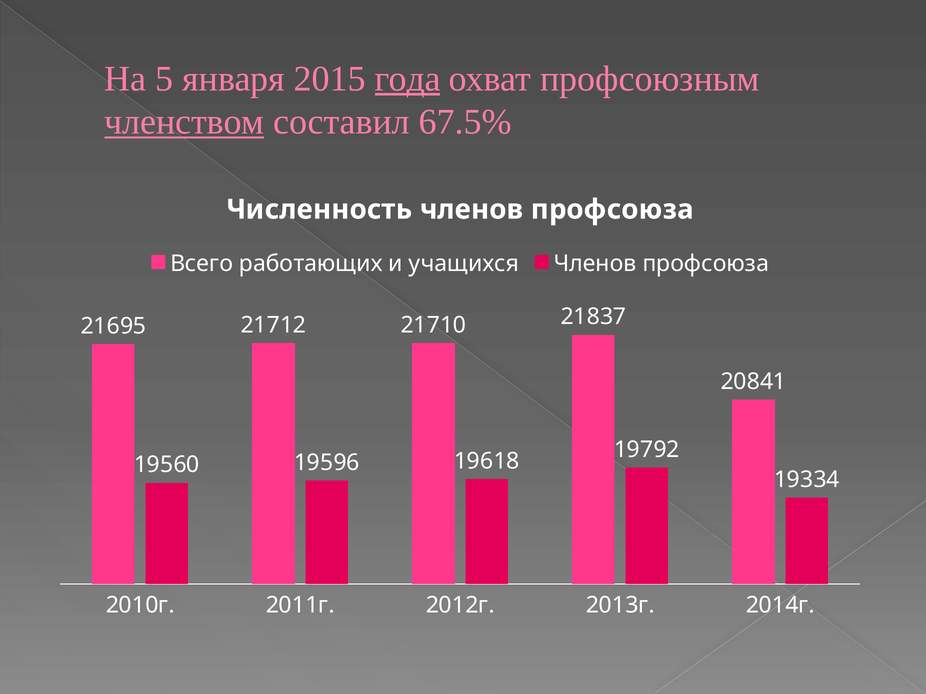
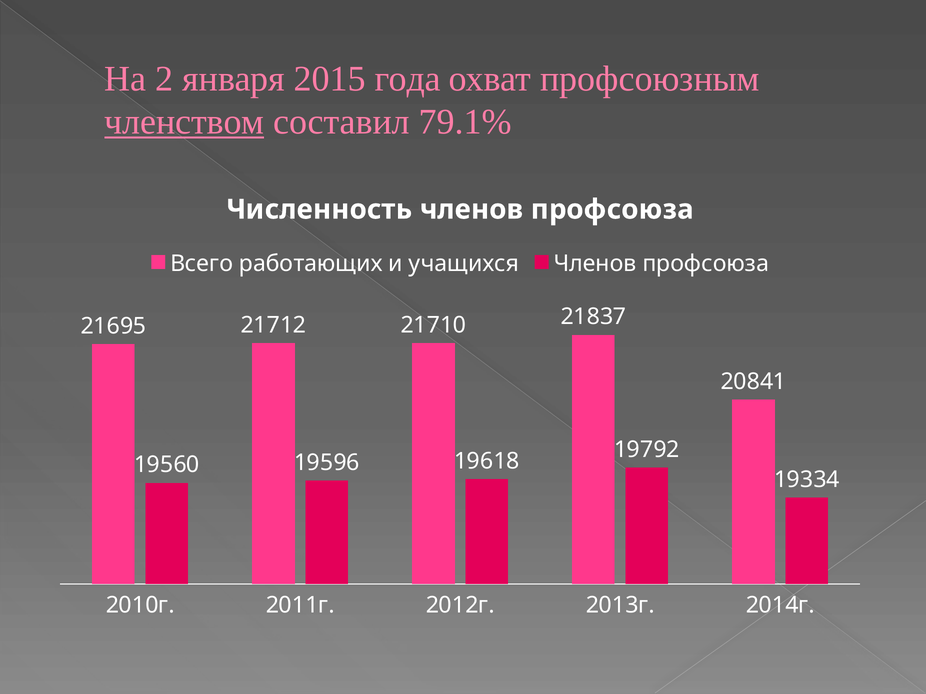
5: 5 -> 2 (164, 79)
года underline: present -> none (408, 79)
67.5%: 67.5% -> 79.1% (465, 122)
